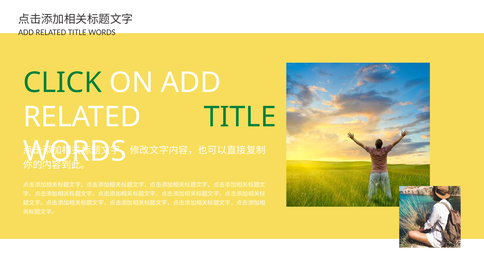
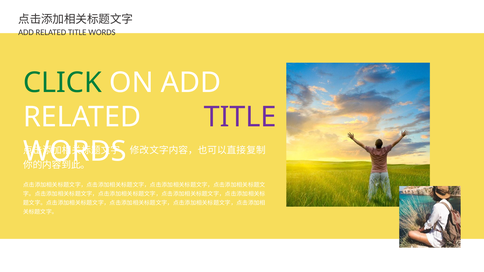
TITLE colour: green -> purple (240, 117)
